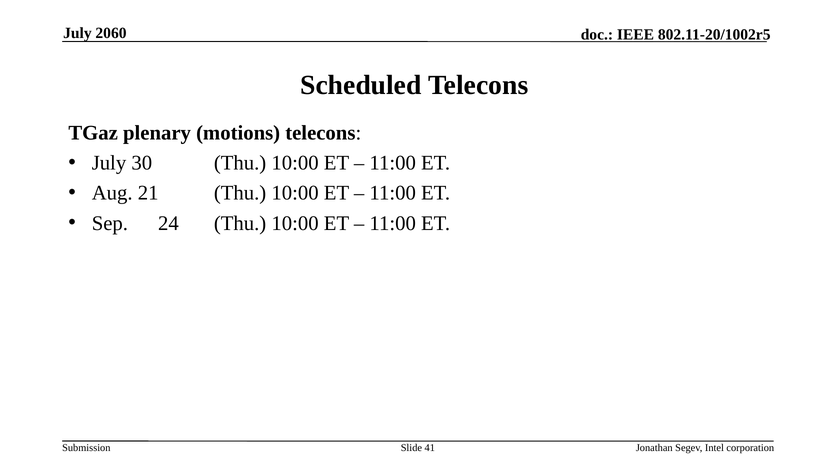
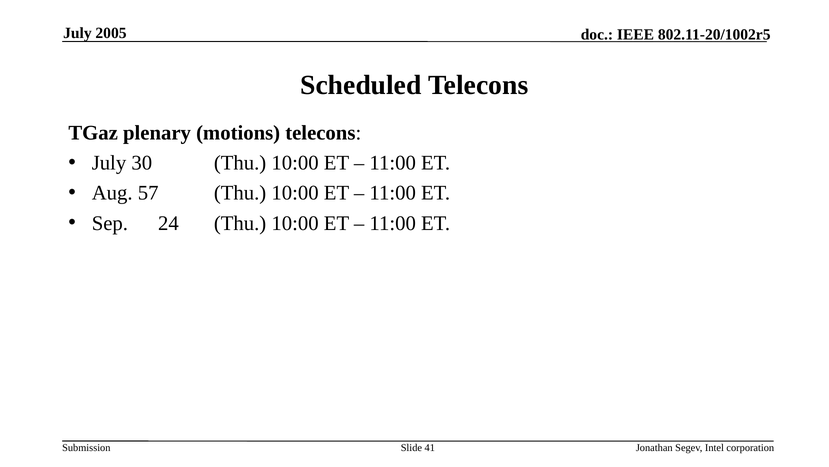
2060: 2060 -> 2005 (111, 33)
21: 21 -> 57 (148, 193)
